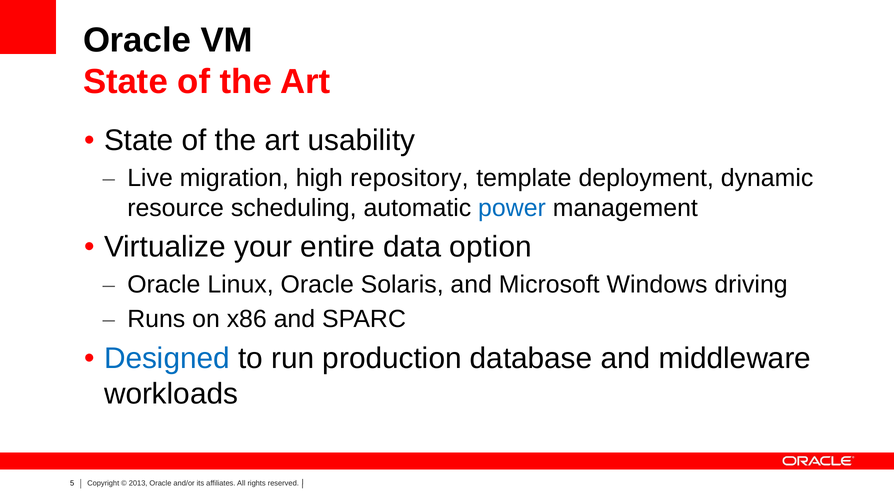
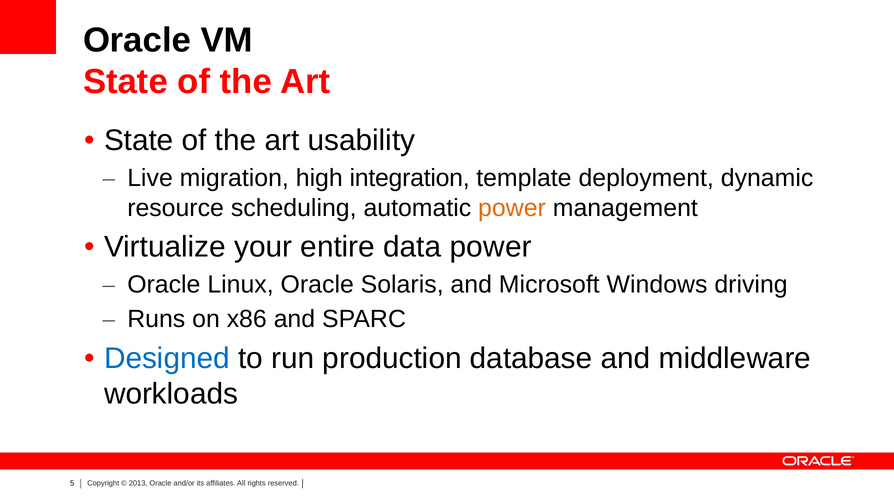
repository: repository -> integration (410, 178)
power colour: blue -> orange (512, 208)
data option: option -> power (491, 247)
